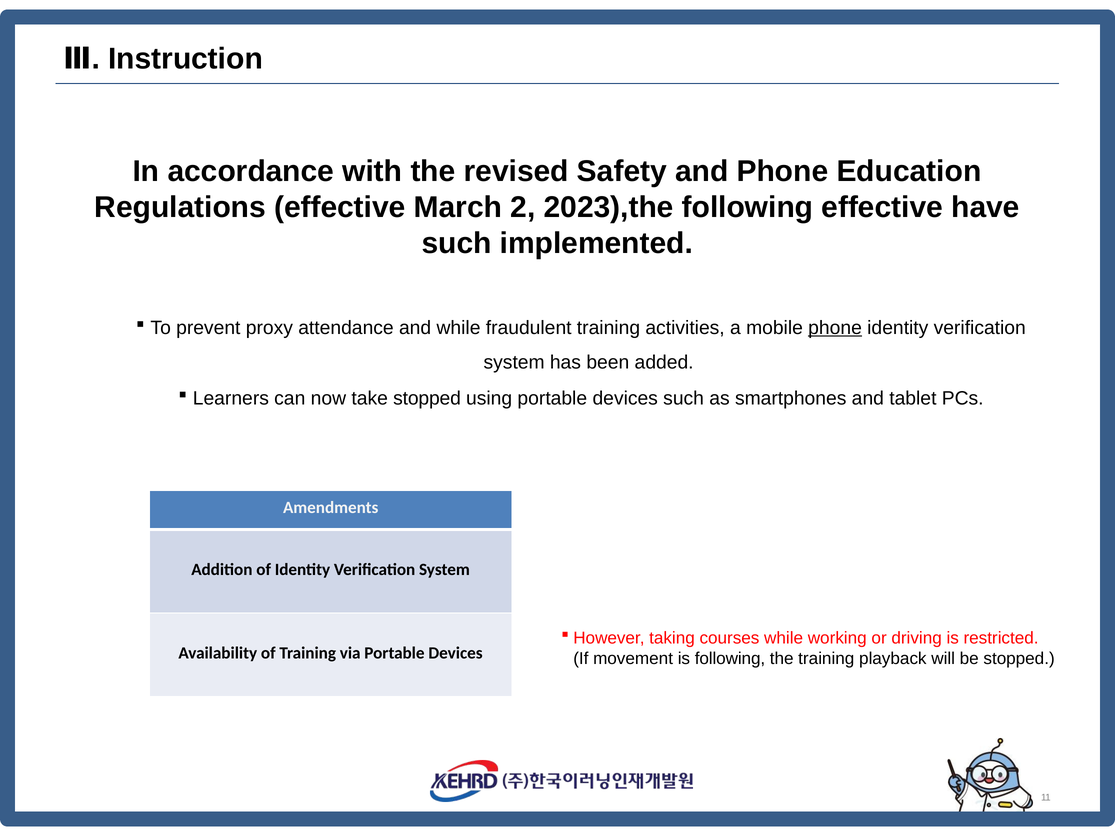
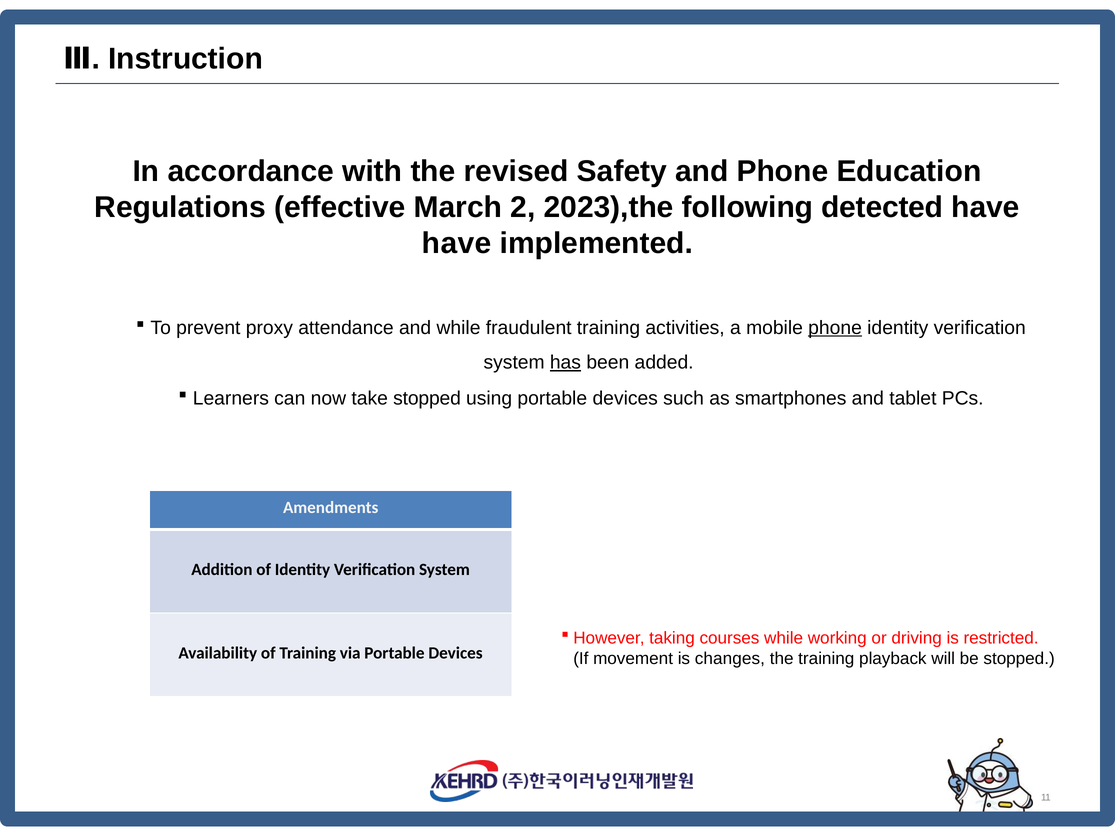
following effective: effective -> detected (882, 208)
such: such -> have (457, 244)
has underline: none -> present (565, 363)
is following: following -> changes (730, 659)
